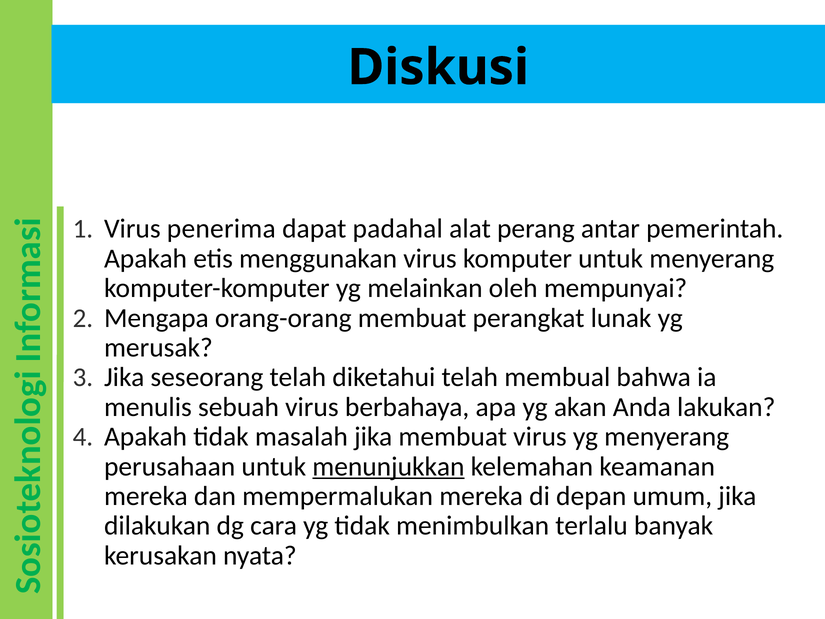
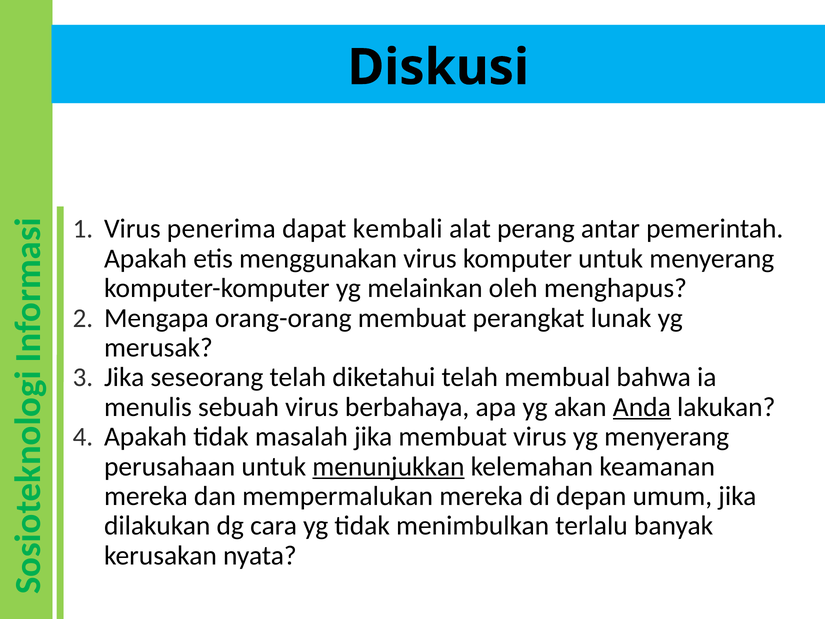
padahal: padahal -> kembali (398, 229)
mempunyai: mempunyai -> menghapus (615, 288)
Anda underline: none -> present (642, 407)
